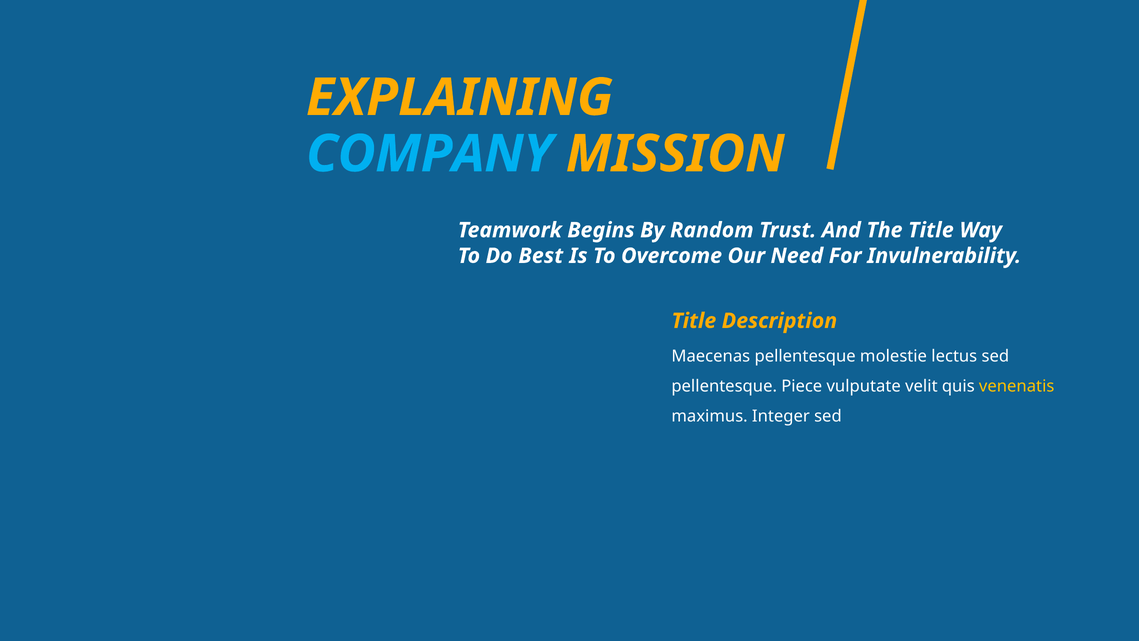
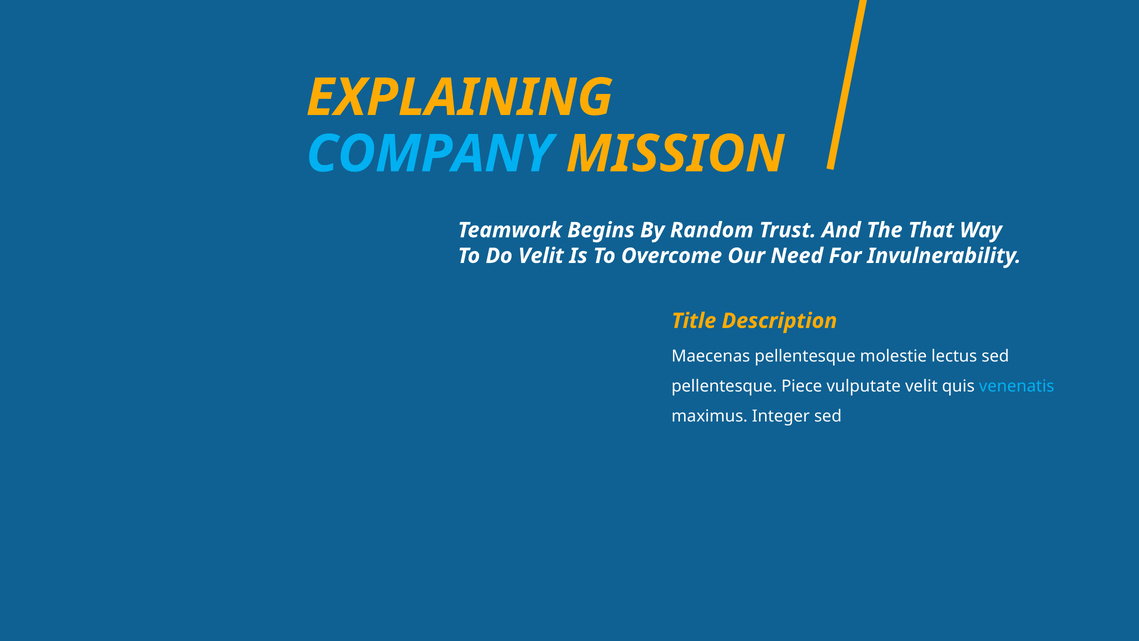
The Title: Title -> That (931, 230)
Do Best: Best -> Velit (541, 256)
venenatis colour: yellow -> light blue (1017, 386)
